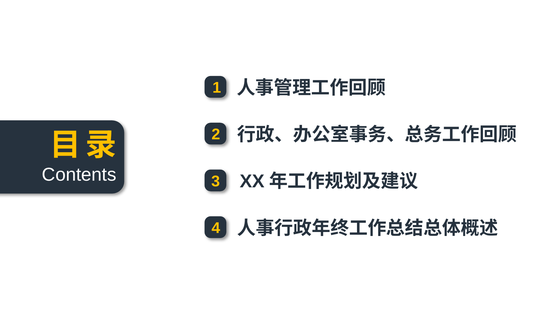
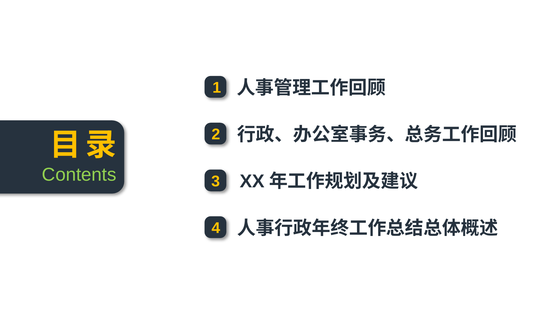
Contents colour: white -> light green (79, 175)
